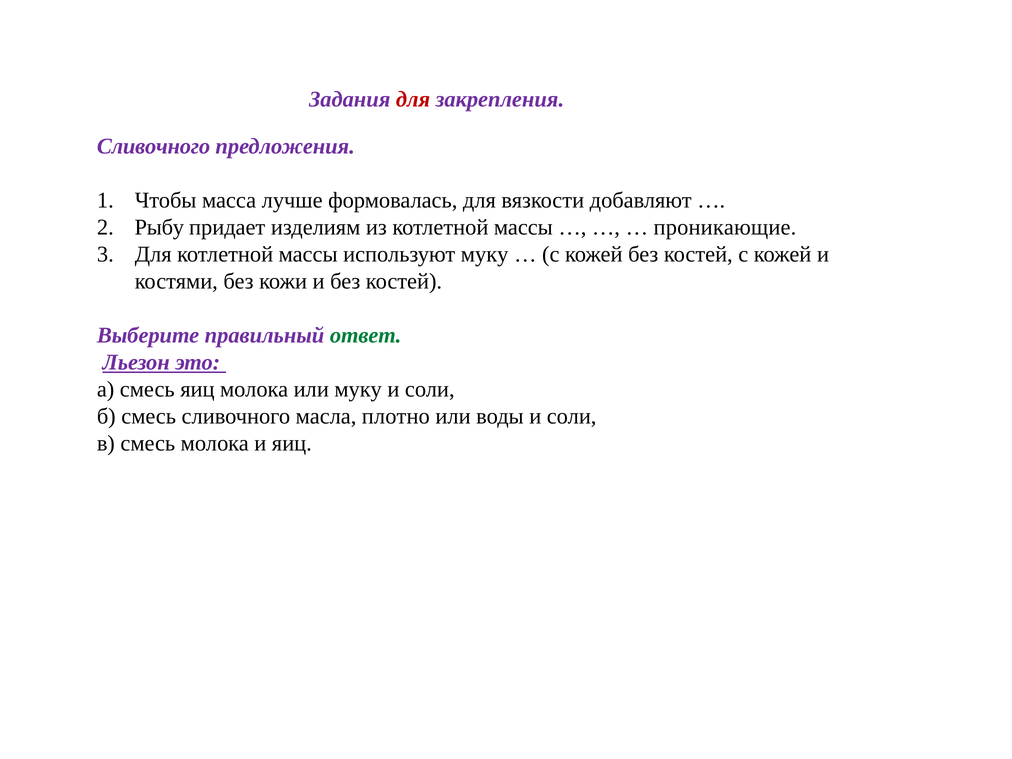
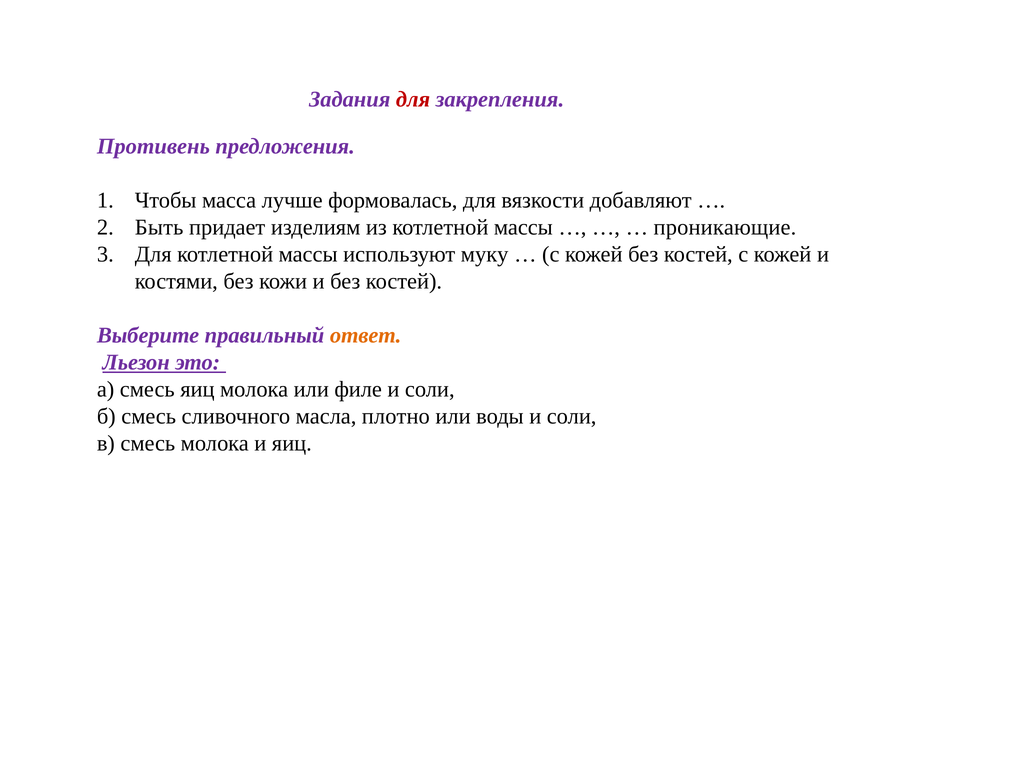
Сливочного: Сливочного -> Противень (153, 146)
Рыбу: Рыбу -> Быть (159, 227)
ответ colour: green -> orange (366, 335)
или муку: муку -> филе (358, 389)
